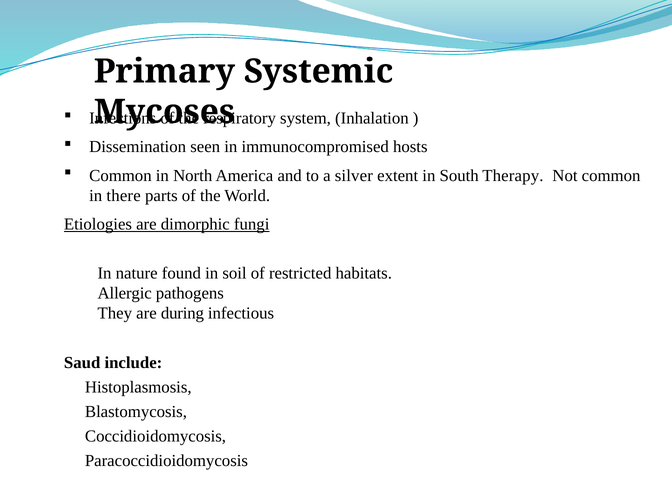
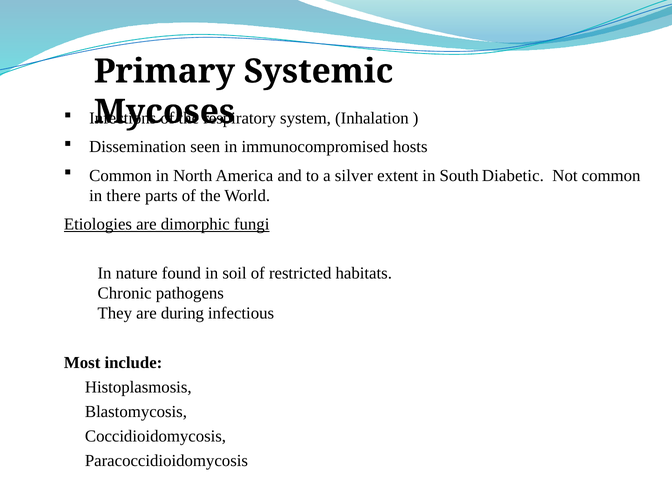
Therapy: Therapy -> Diabetic (513, 176)
Allergic: Allergic -> Chronic (125, 293)
Saud: Saud -> Most (82, 363)
